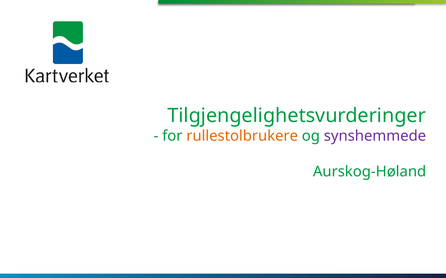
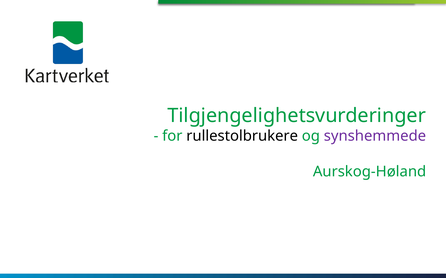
rullestolbrukere colour: orange -> black (242, 136)
